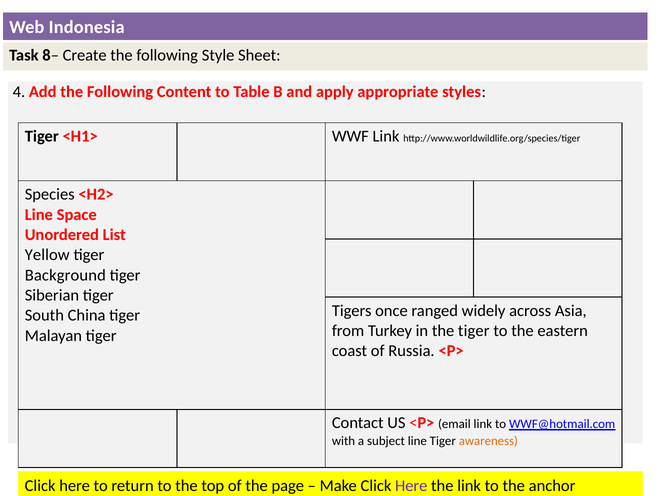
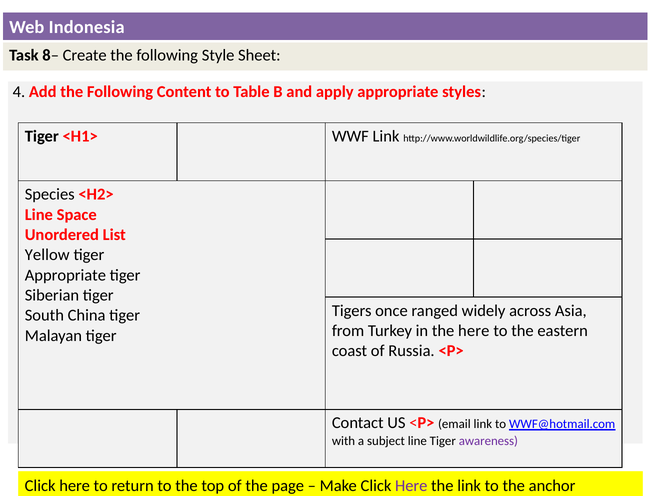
Background: Background -> Appropriate (65, 275)
the tiger: tiger -> here (474, 331)
awareness colour: orange -> purple (488, 441)
